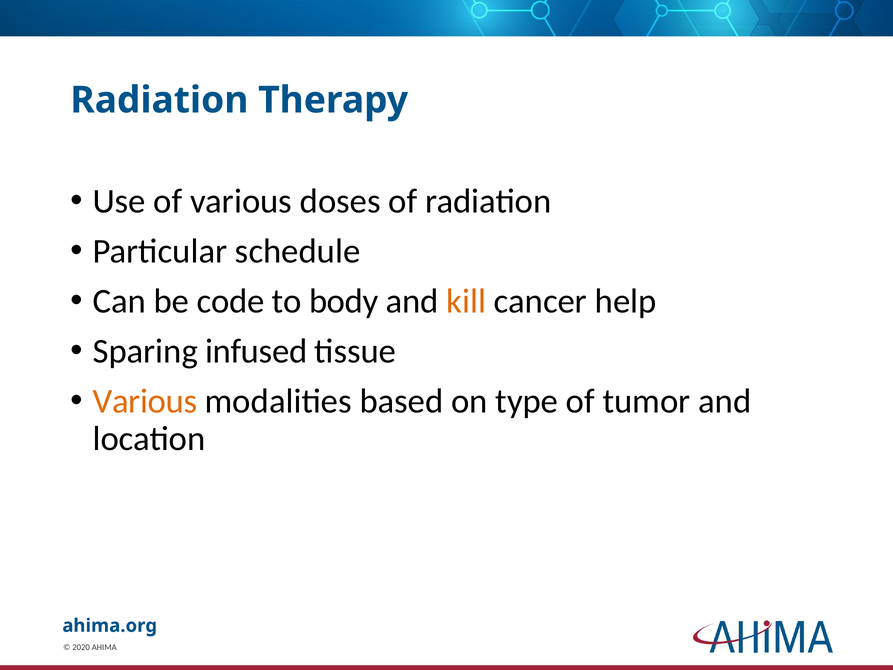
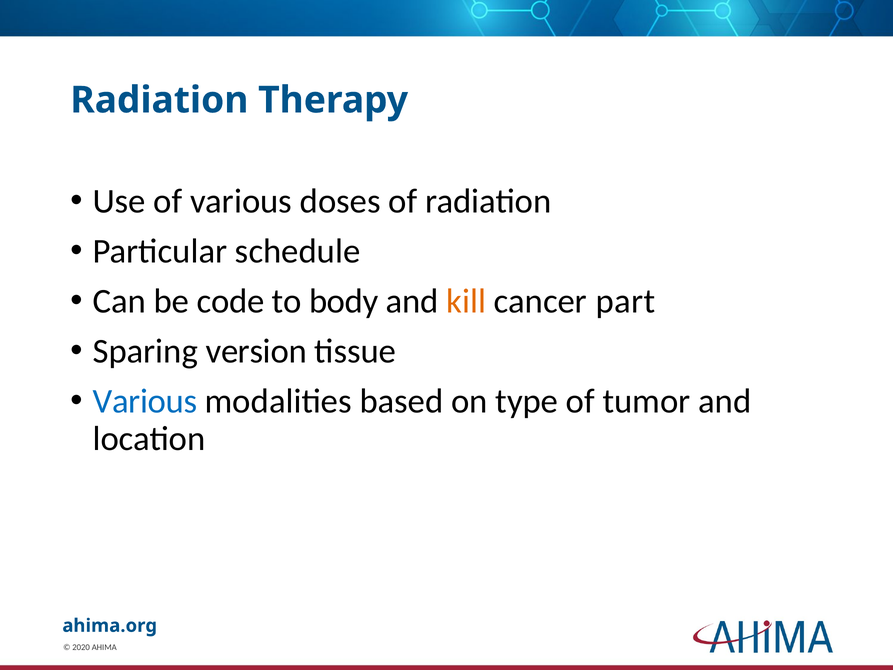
help: help -> part (625, 301)
infused: infused -> version (256, 351)
Various colour: orange -> blue (145, 401)
